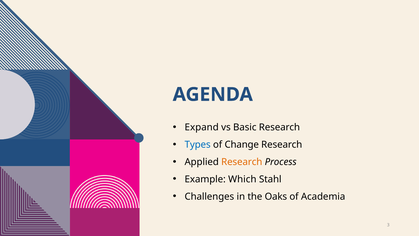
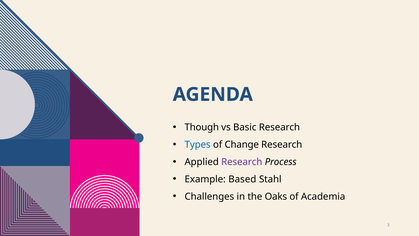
Expand: Expand -> Though (202, 127)
Research colour: orange -> purple (242, 162)
Which: Which -> Based (242, 179)
